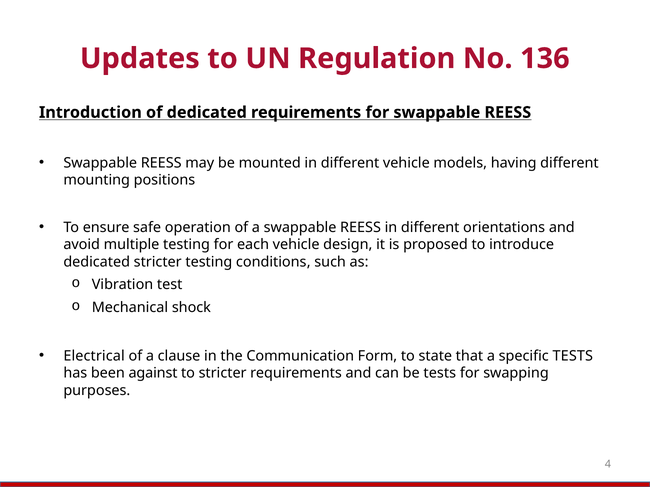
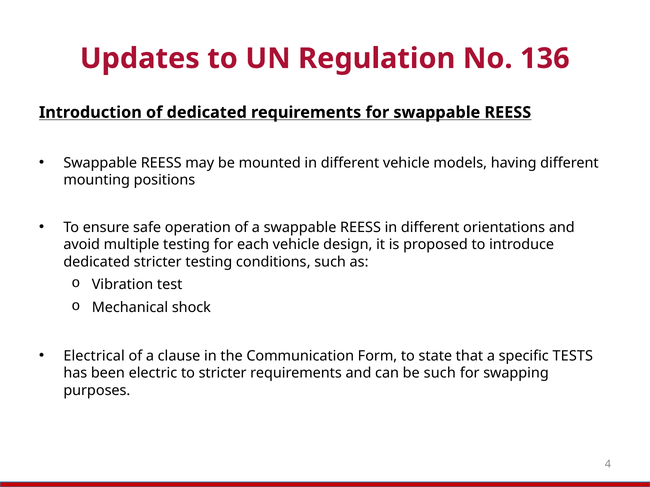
against: against -> electric (153, 374)
be tests: tests -> such (440, 374)
